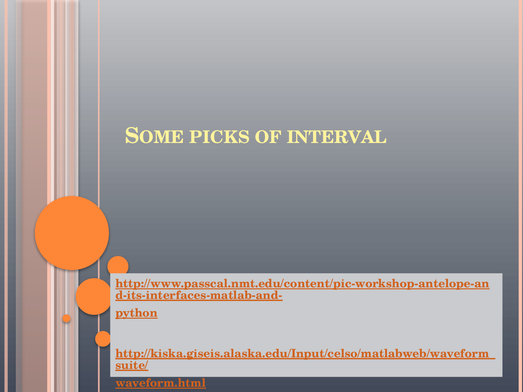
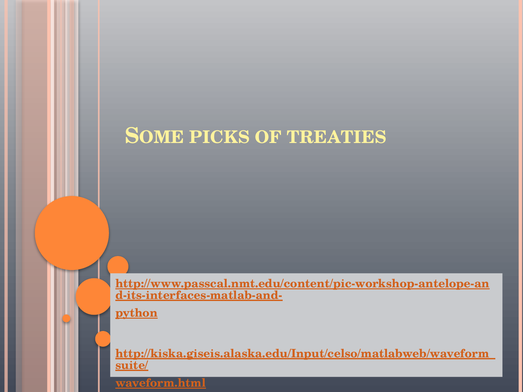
INTERVAL: INTERVAL -> TREATIES (337, 137)
